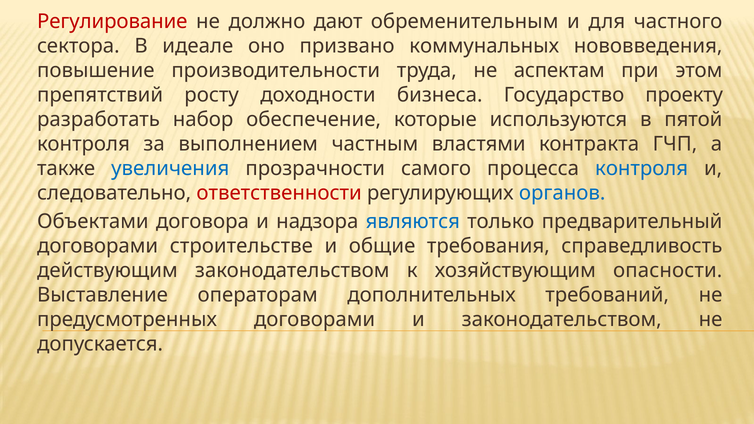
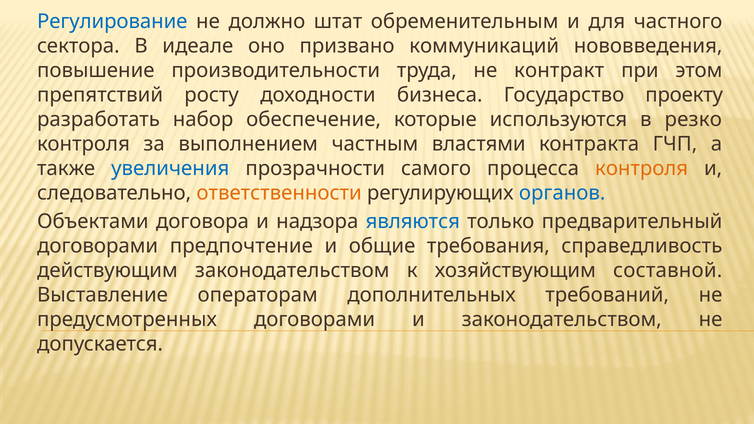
Регулирование colour: red -> blue (112, 22)
дают: дают -> штат (338, 22)
коммунальных: коммунальных -> коммуникаций (484, 46)
аспектам: аспектам -> контракт (559, 71)
пятой: пятой -> резко (693, 119)
контроля colour: blue -> orange (642, 168)
ответственности colour: red -> orange (279, 193)
строительстве: строительстве -> предпочтение (241, 246)
опасности: опасности -> составной (668, 271)
